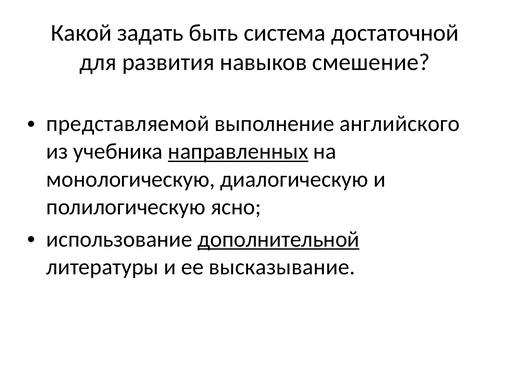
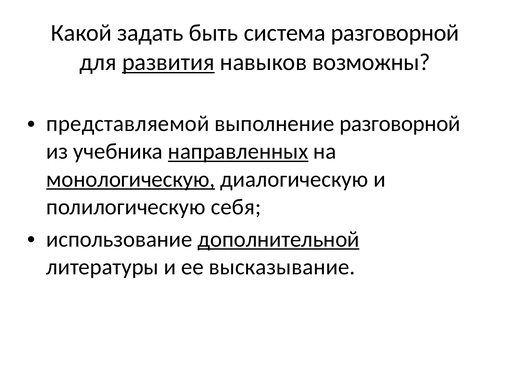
система достаточной: достаточной -> разговорной (395, 33)
развития underline: none -> present (168, 62)
смешение: смешение -> возможны (371, 62)
выполнение английского: английского -> разговорной (400, 124)
монологическую underline: none -> present (131, 179)
ясно: ясно -> себя (236, 207)
